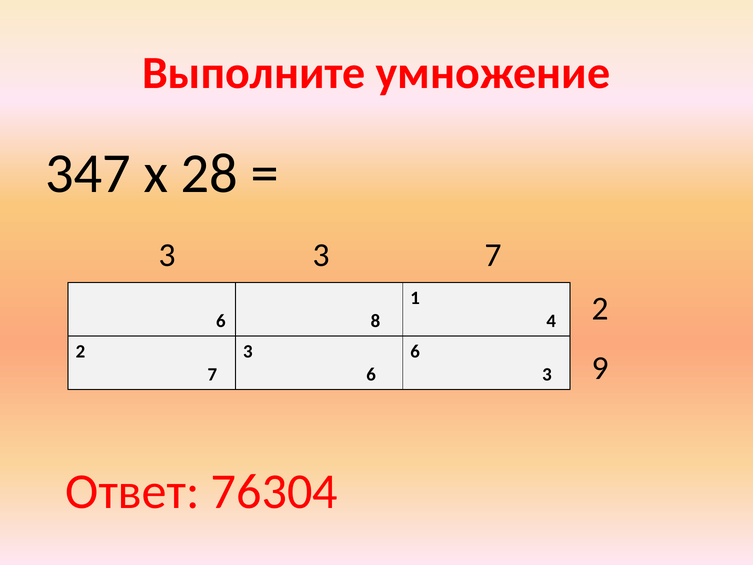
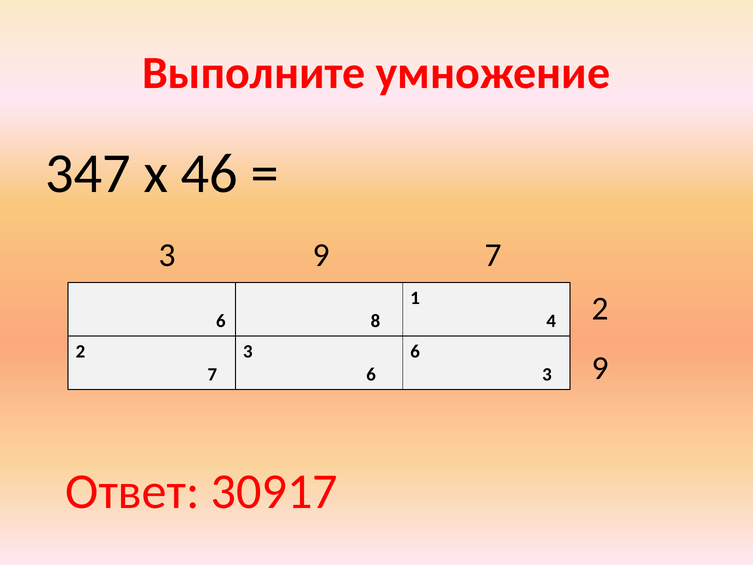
28: 28 -> 46 (209, 173)
3: 3 -> 9 (321, 255)
76304: 76304 -> 30917 (274, 492)
